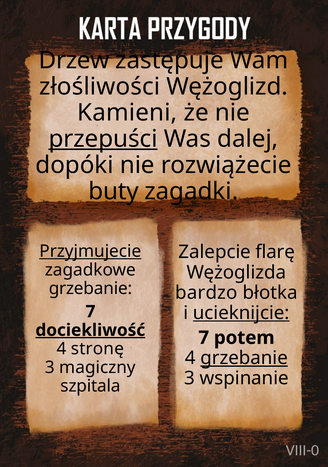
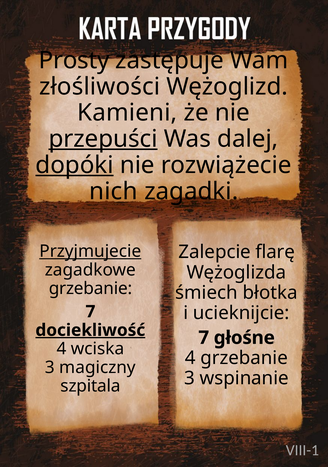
Drzew: Drzew -> Prosty (74, 60)
dopóki underline: none -> present (75, 165)
buty: buty -> nich (113, 191)
bardzo: bardzo -> śmiech (206, 292)
ucieknijcie underline: present -> none (241, 312)
potem: potem -> głośne (244, 337)
stronę: stronę -> wciska (98, 348)
grzebanie underline: present -> none (244, 357)
VIII-0: VIII-0 -> VIII-1 (302, 449)
